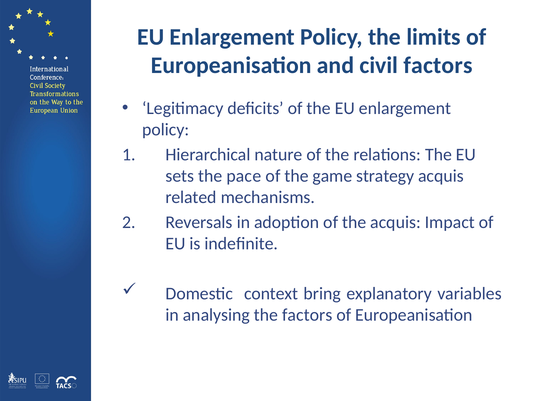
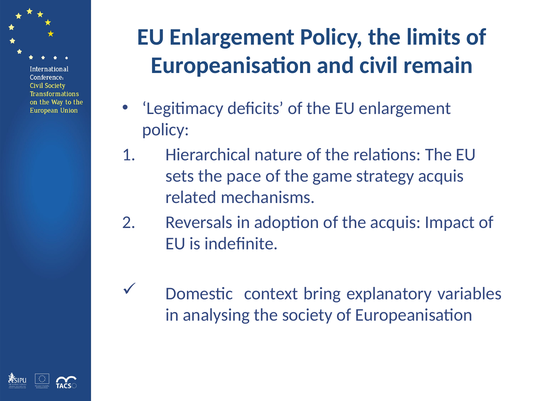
civil factors: factors -> remain (438, 65)
the factors: factors -> society (307, 315)
